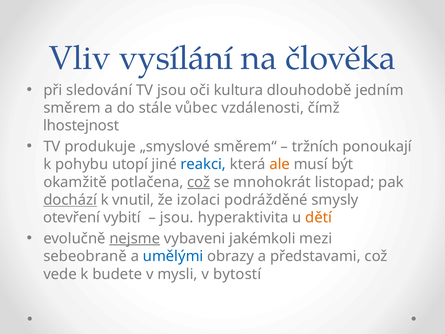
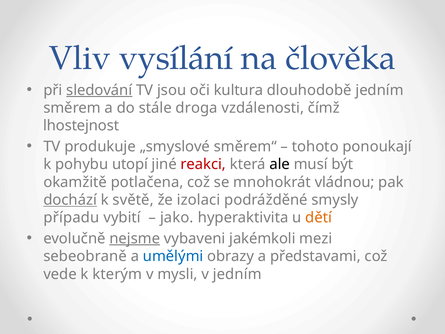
sledování underline: none -> present (99, 90)
vůbec: vůbec -> droga (197, 108)
tržních: tržních -> tohoto (315, 146)
reakci colour: blue -> red (203, 164)
ale colour: orange -> black (280, 164)
což underline: present -> none (199, 182)
listopad: listopad -> vládnou (345, 182)
vnutil: vnutil -> světě (133, 200)
otevření: otevření -> případu (71, 218)
jsou: jsou -> jako (177, 218)
budete: budete -> kterým (117, 274)
v bytostí: bytostí -> jedním (237, 274)
